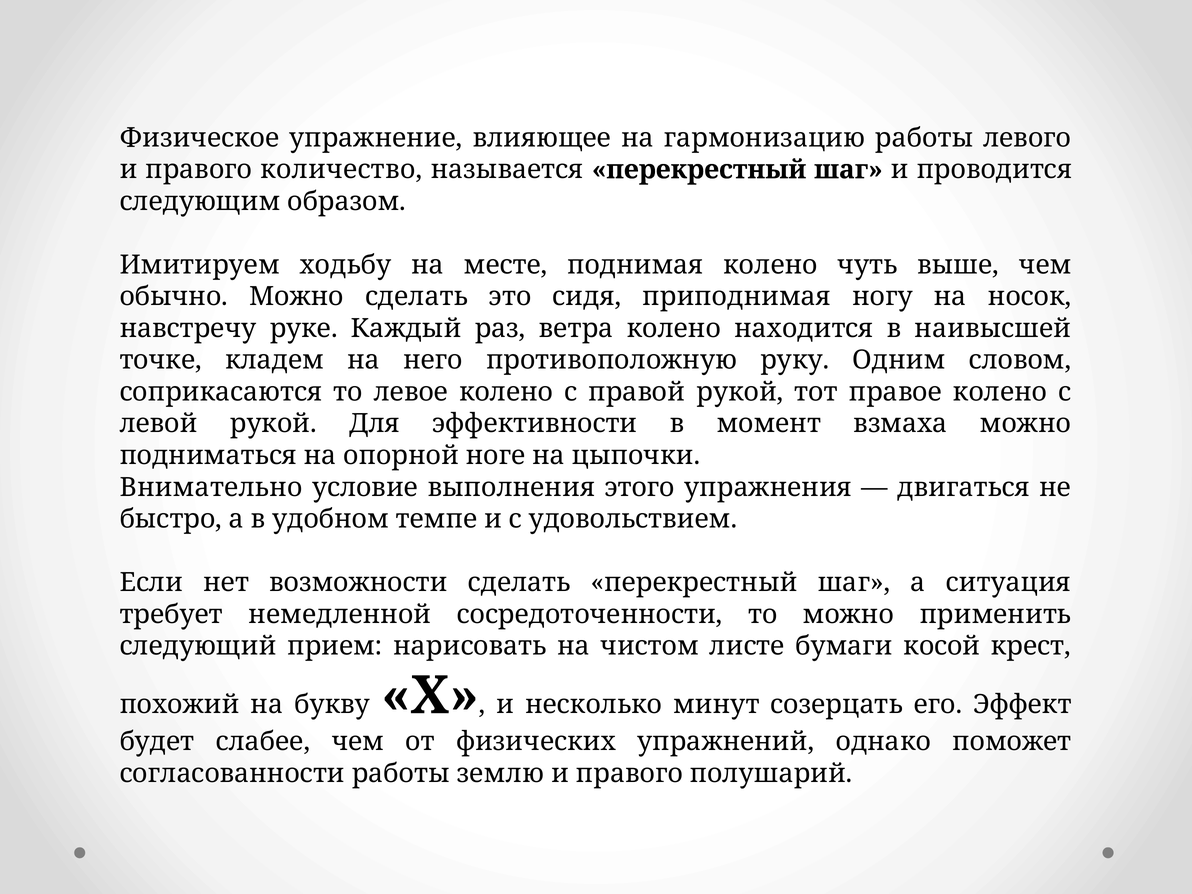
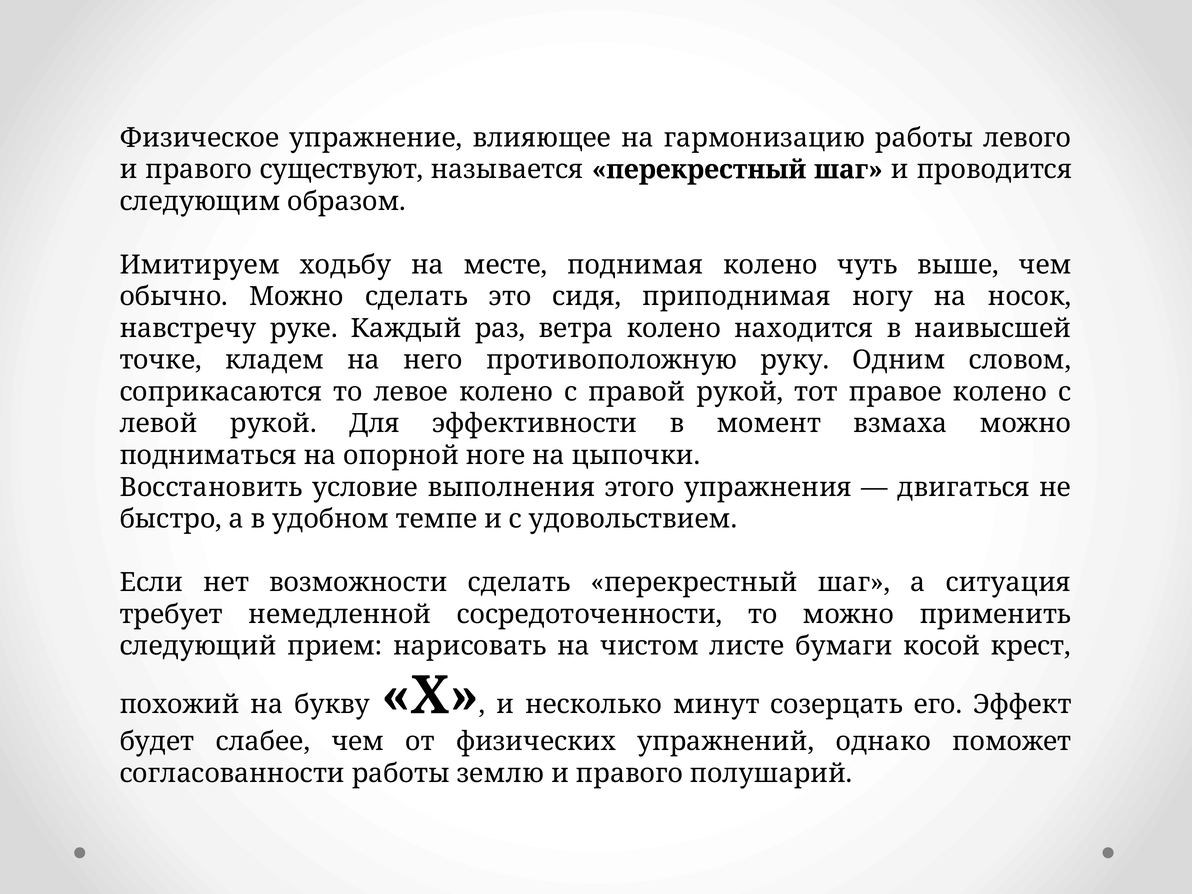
количество: количество -> существуют (342, 170)
Внимательно: Внимательно -> Восстановить (211, 487)
